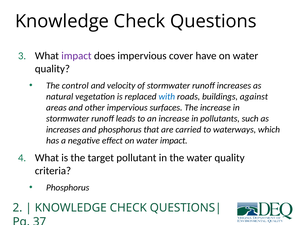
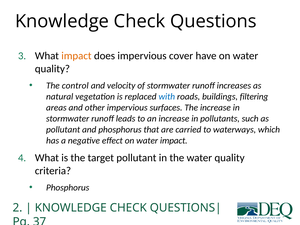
impact colour: purple -> orange (76, 56)
against: against -> filtering (254, 97)
increases: increases -> pollutant (63, 130)
